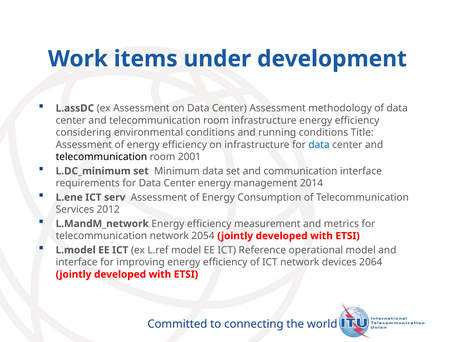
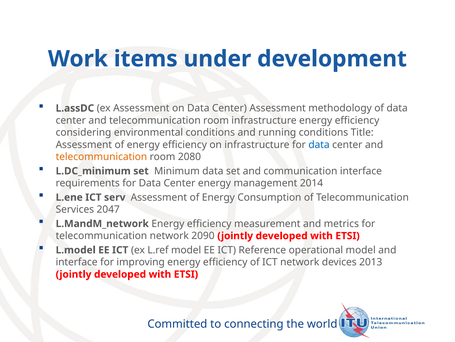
telecommunication colour: black -> orange (101, 157)
2001: 2001 -> 2080 (189, 157)
2012: 2012 -> 2047 (108, 209)
2054: 2054 -> 2090 (203, 235)
2064: 2064 -> 2013 (371, 262)
